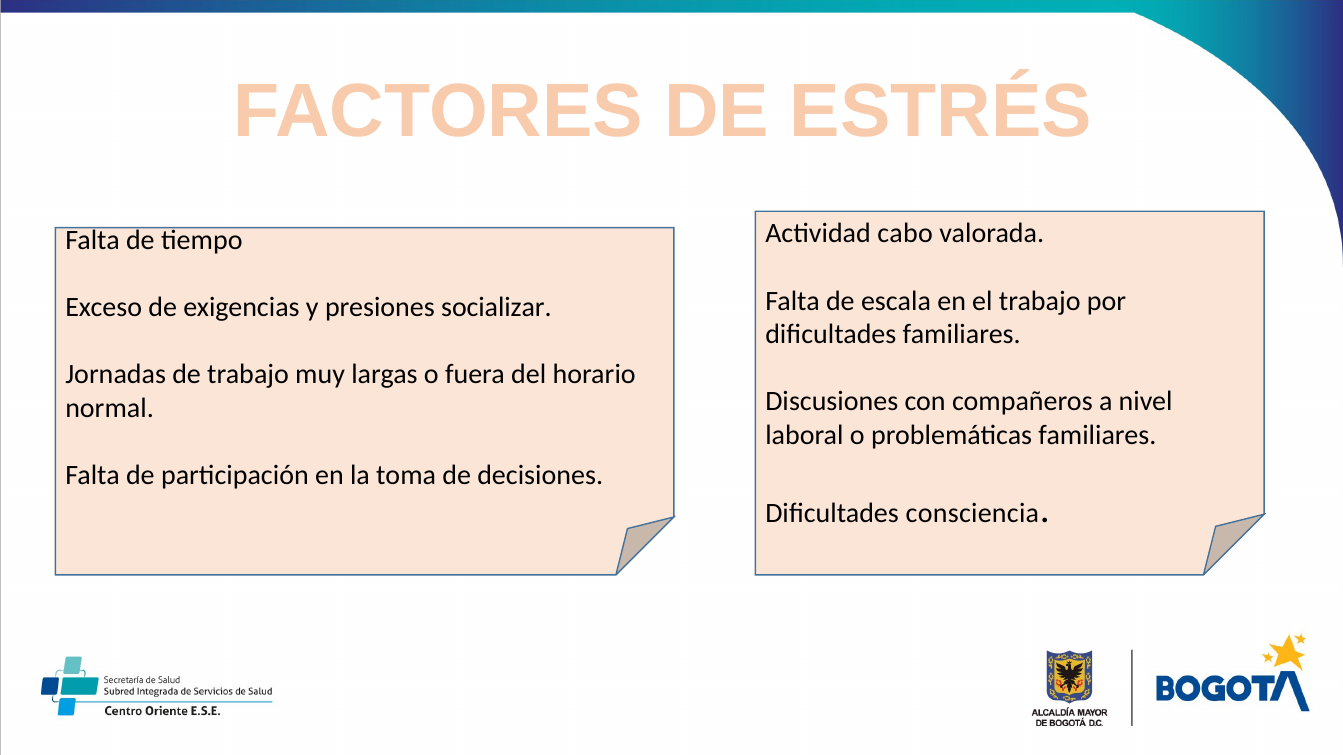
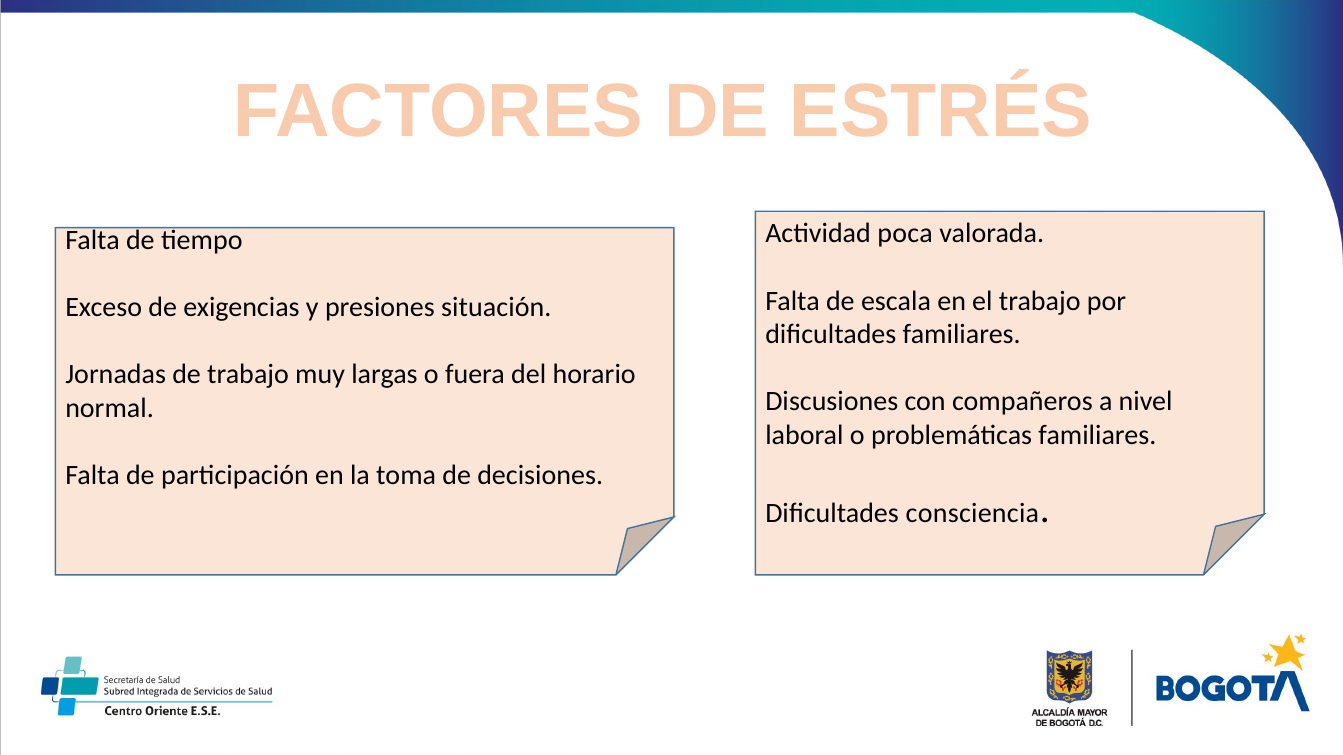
cabo: cabo -> poca (905, 234)
socializar: socializar -> situación (496, 307)
